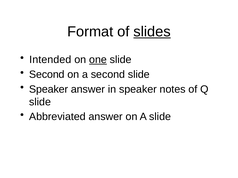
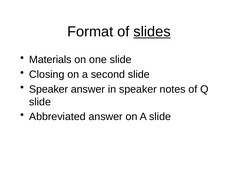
Intended: Intended -> Materials (50, 60)
one underline: present -> none (98, 60)
Second: Second -> Closing (47, 75)
